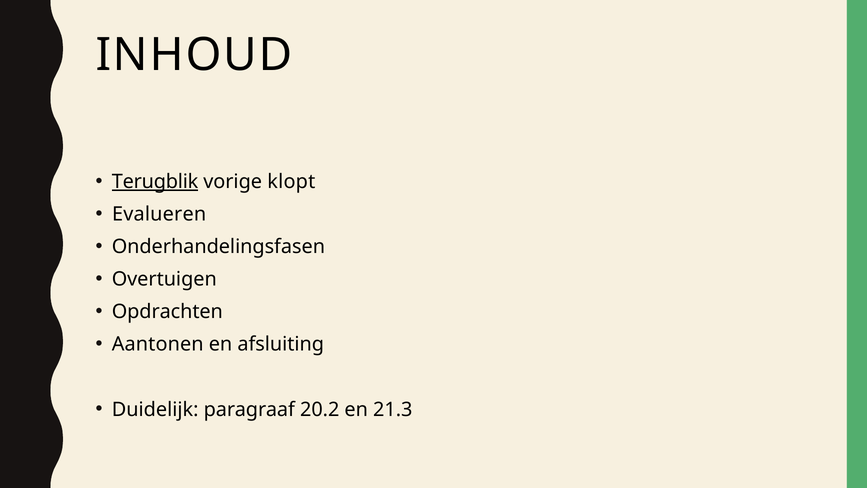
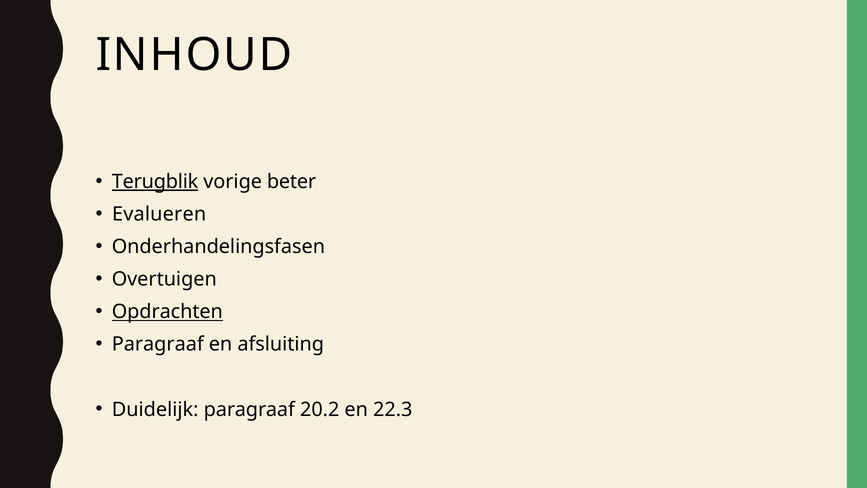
klopt: klopt -> beter (292, 182)
Opdrachten underline: none -> present (167, 312)
Aantonen: Aantonen -> Paragraaf (158, 344)
21.3: 21.3 -> 22.3 (393, 409)
